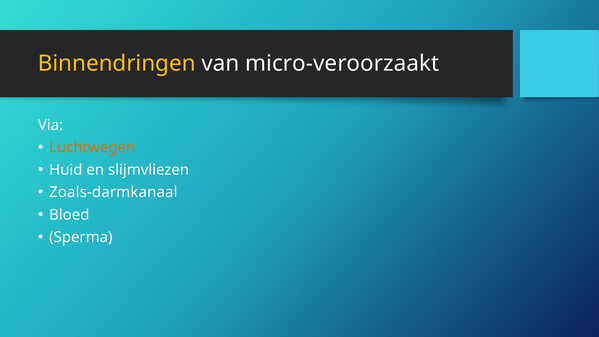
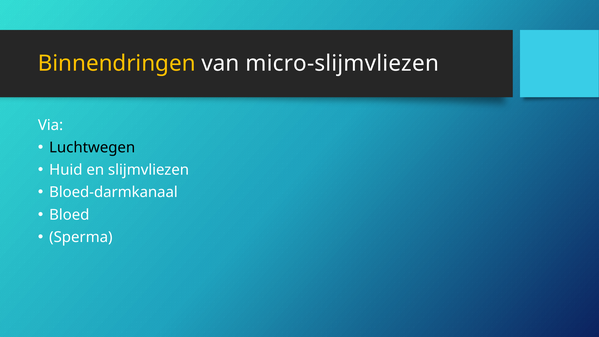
micro-veroorzaakt: micro-veroorzaakt -> micro-slijmvliezen (342, 63)
Luchtwegen colour: orange -> black (92, 147)
Zoals-darmkanaal: Zoals-darmkanaal -> Bloed-darmkanaal (113, 192)
